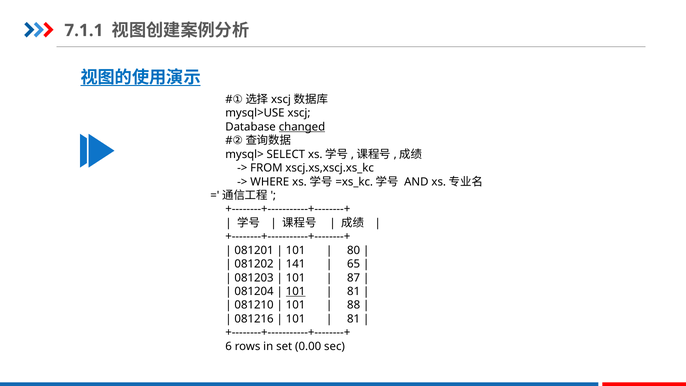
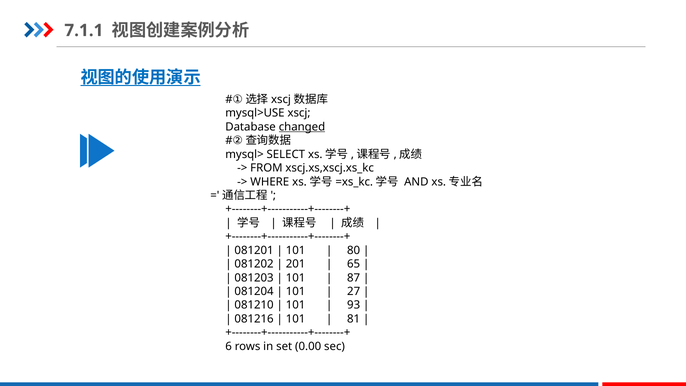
141: 141 -> 201 (296, 264)
101 underline: present -> none (296, 291)
81: 81 -> 27 (354, 291)
88: 88 -> 93 (354, 305)
